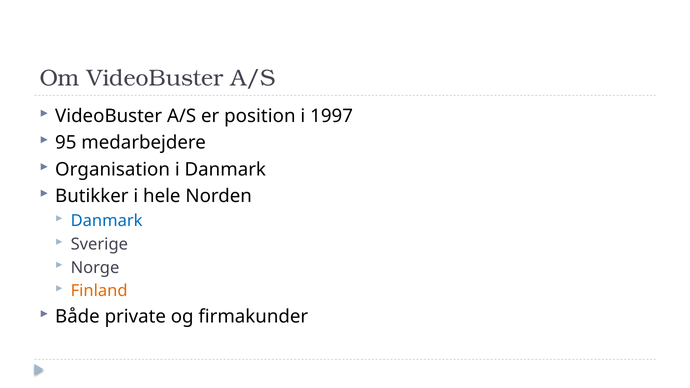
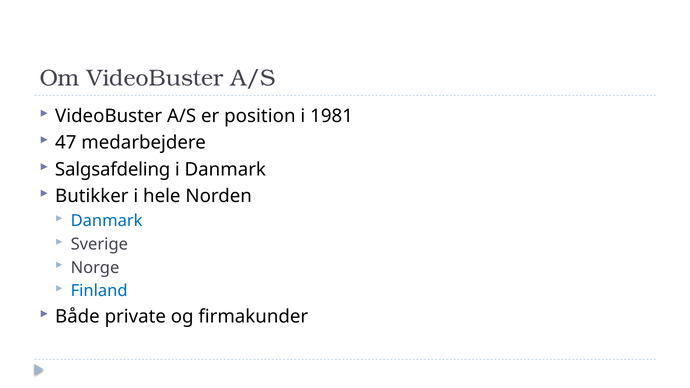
1997: 1997 -> 1981 (332, 116)
95: 95 -> 47 (66, 143)
Organisation: Organisation -> Salgsafdeling (113, 170)
Finland colour: orange -> blue (99, 291)
